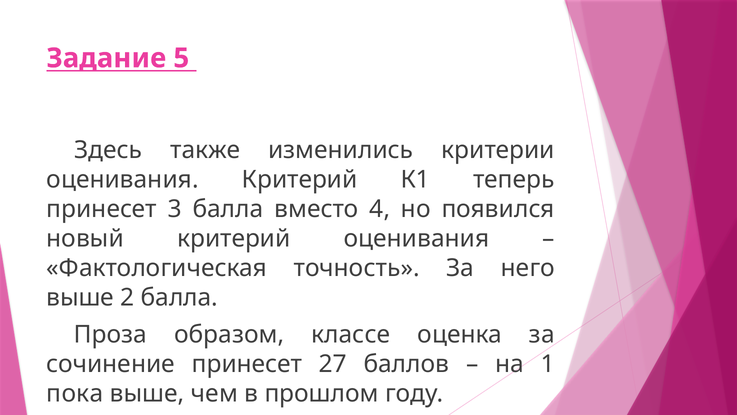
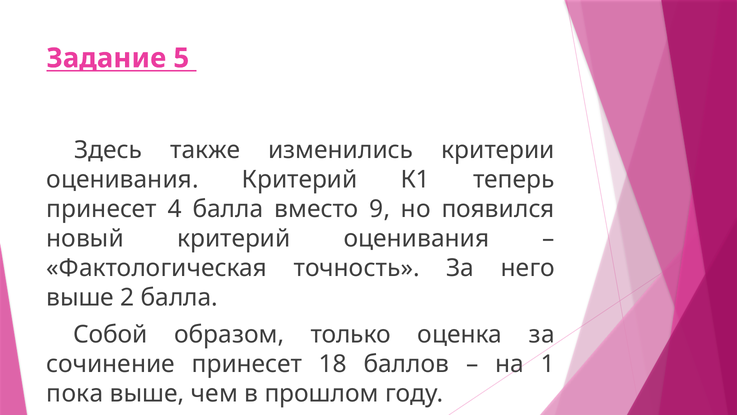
3: 3 -> 4 (175, 209)
4: 4 -> 9 (380, 209)
Проза: Проза -> Собой (110, 334)
классе: классе -> только (351, 334)
27: 27 -> 18 (333, 364)
